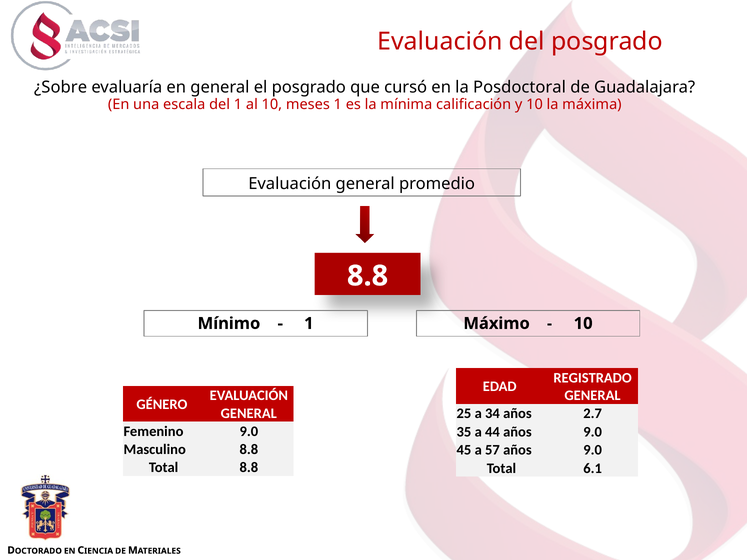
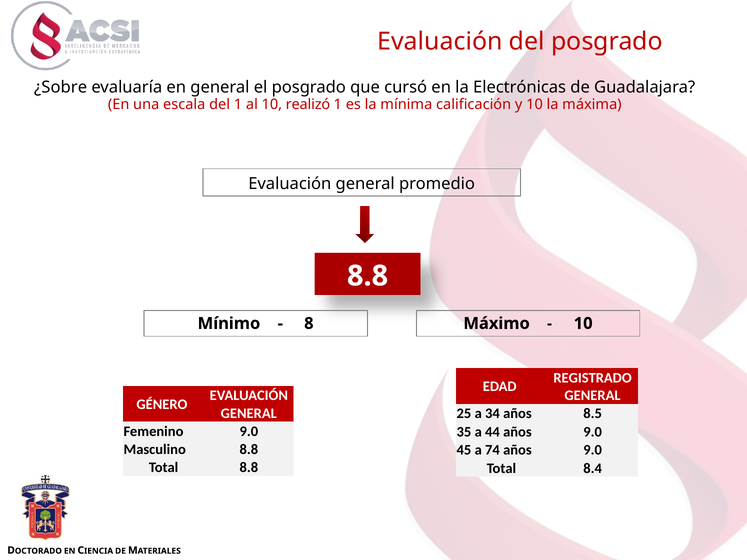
Posdoctoral: Posdoctoral -> Electrónicas (520, 87)
meses: meses -> realizó (308, 105)
1: 1 -> 8 (309, 324)
2.7: 2.7 -> 8.5 (593, 414)
57: 57 -> 74 (492, 450)
6.1: 6.1 -> 8.4 (593, 468)
